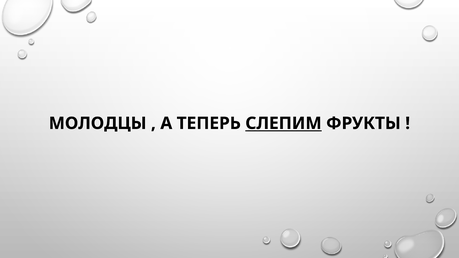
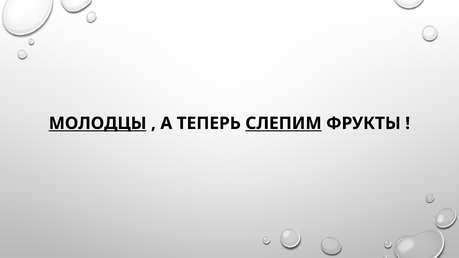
МОЛОДЦЫ underline: none -> present (98, 123)
